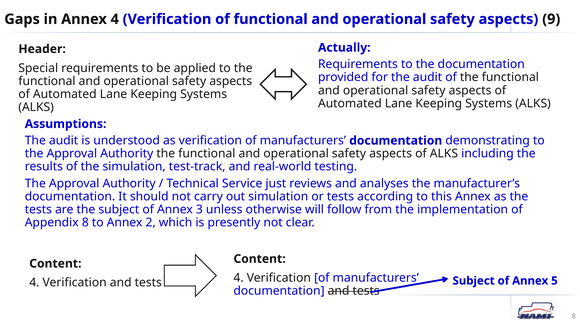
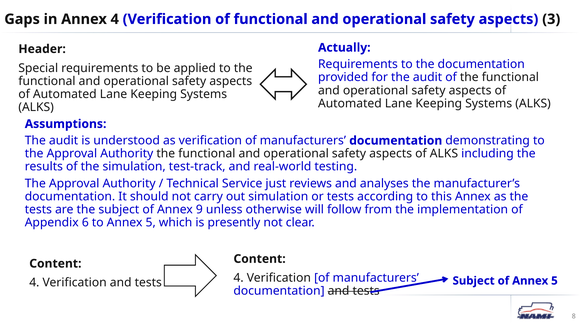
9: 9 -> 3 (551, 19)
3: 3 -> 9 (199, 210)
Appendix 8: 8 -> 6 (85, 223)
to Annex 2: 2 -> 5 (151, 223)
